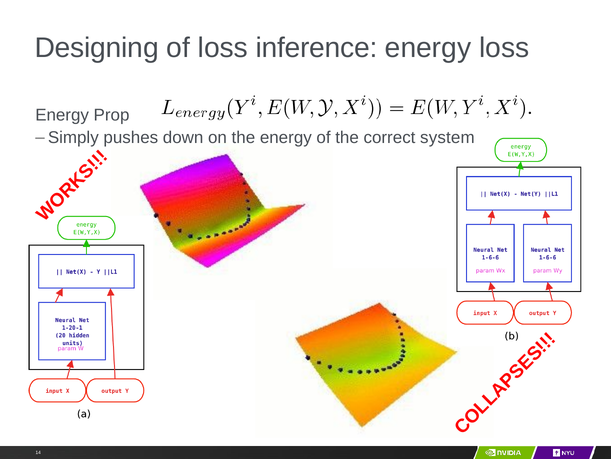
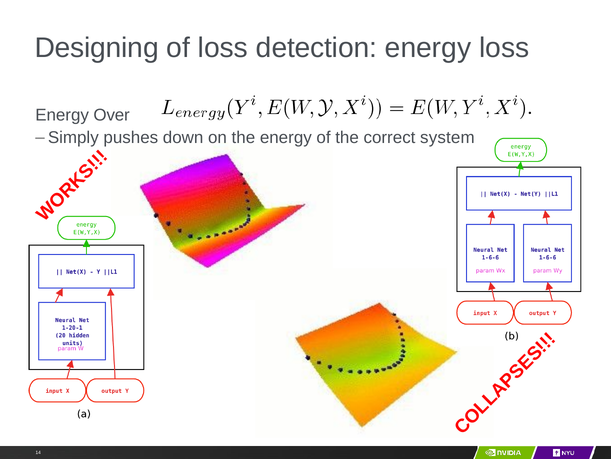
inference: inference -> detection (317, 48)
Prop: Prop -> Over (112, 115)
